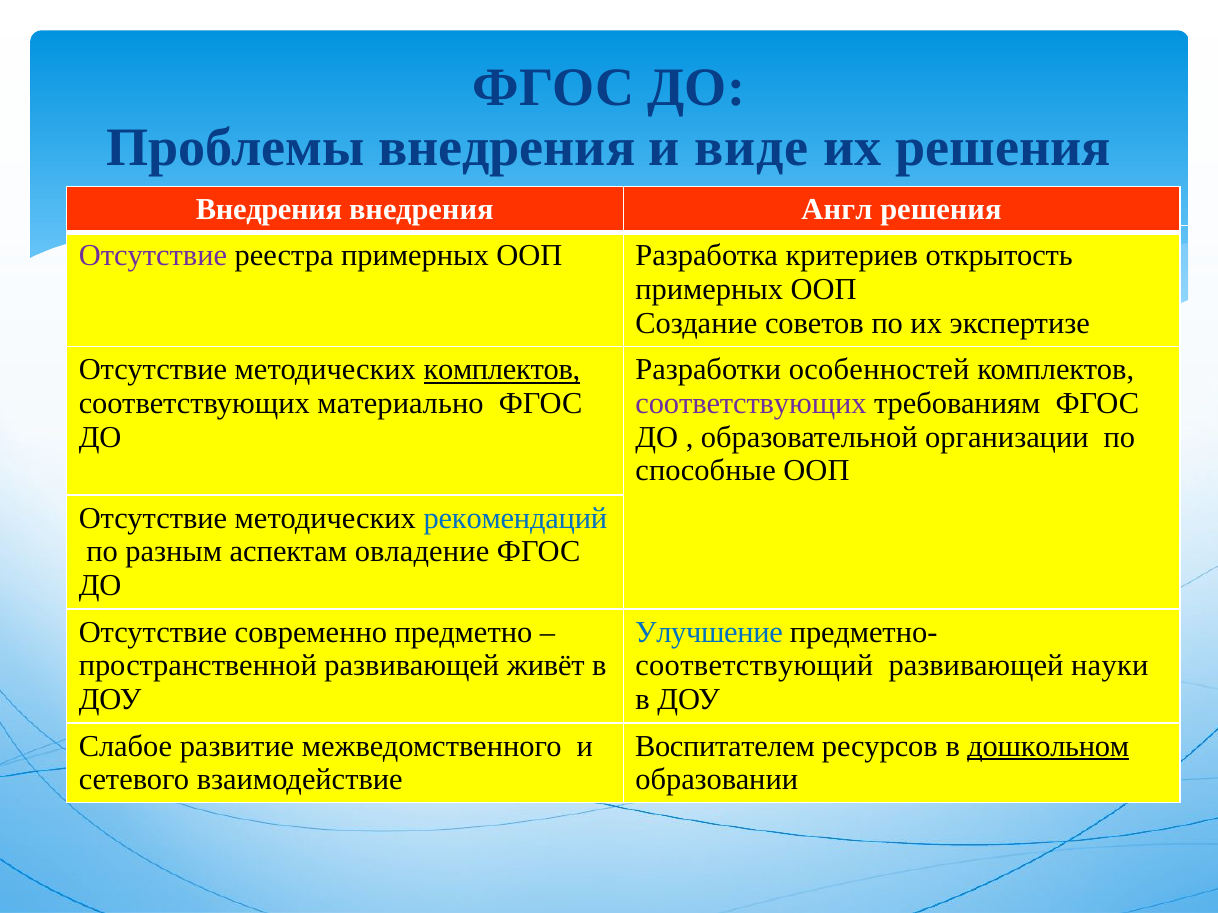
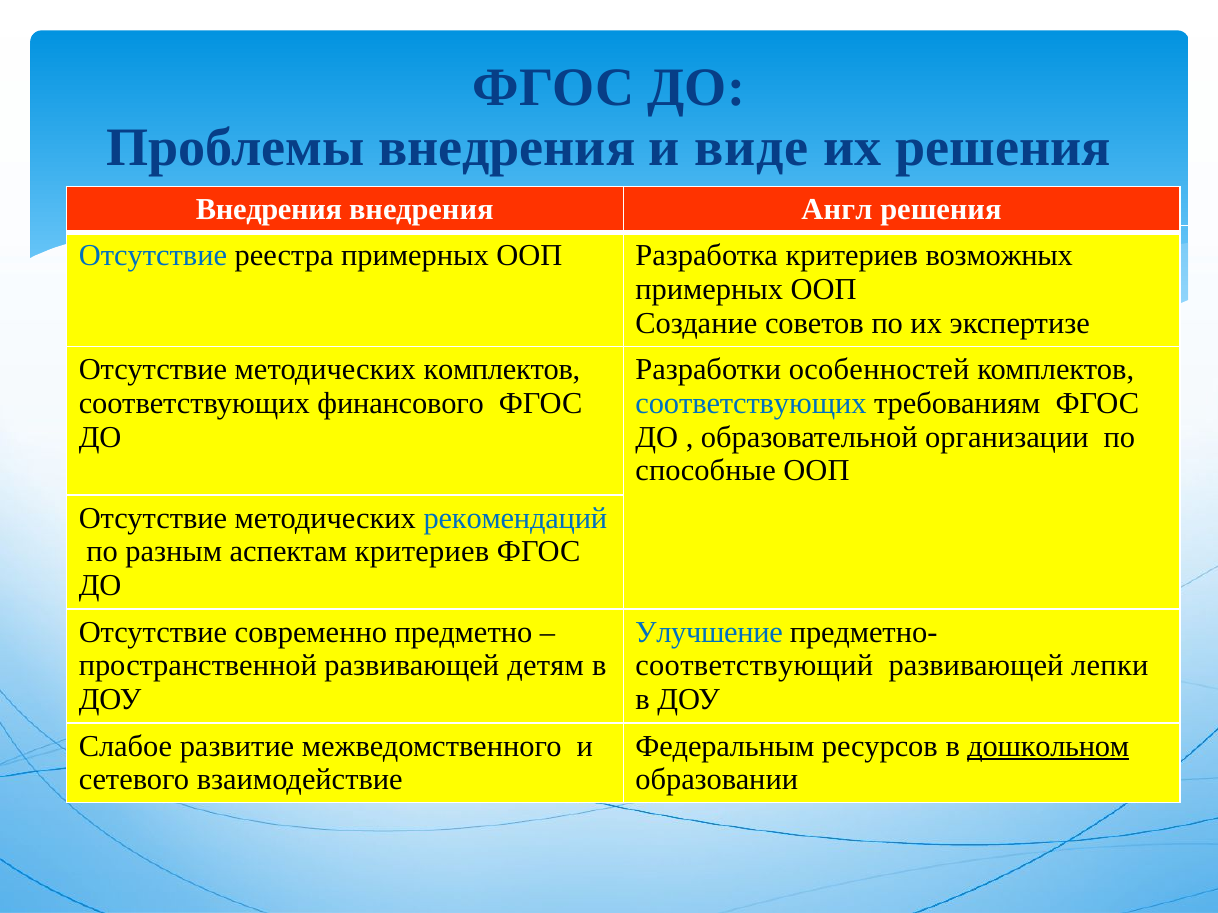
Отсутствие colour: purple -> blue (153, 256)
открытость: открытость -> возможных (999, 256)
комплектов underline: present -> none (502, 370)
материально: материально -> финансового (401, 404)
соответствующих colour: purple -> blue (751, 404)
аспектам овладение: овладение -> критериев (422, 552)
живёт: живёт -> детям (546, 666)
науки: науки -> лепки (1110, 666)
Воспитателем: Воспитателем -> Федеральным (725, 747)
